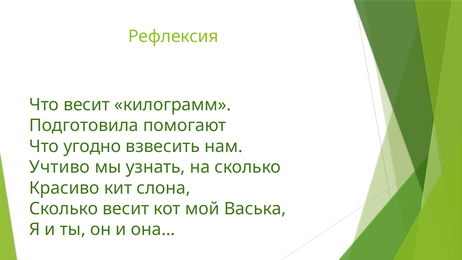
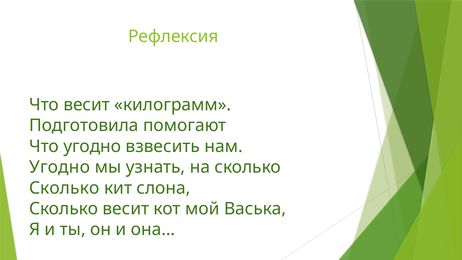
Учтиво: Учтиво -> Угодно (60, 167)
Красиво: Красиво -> Сколько (64, 188)
